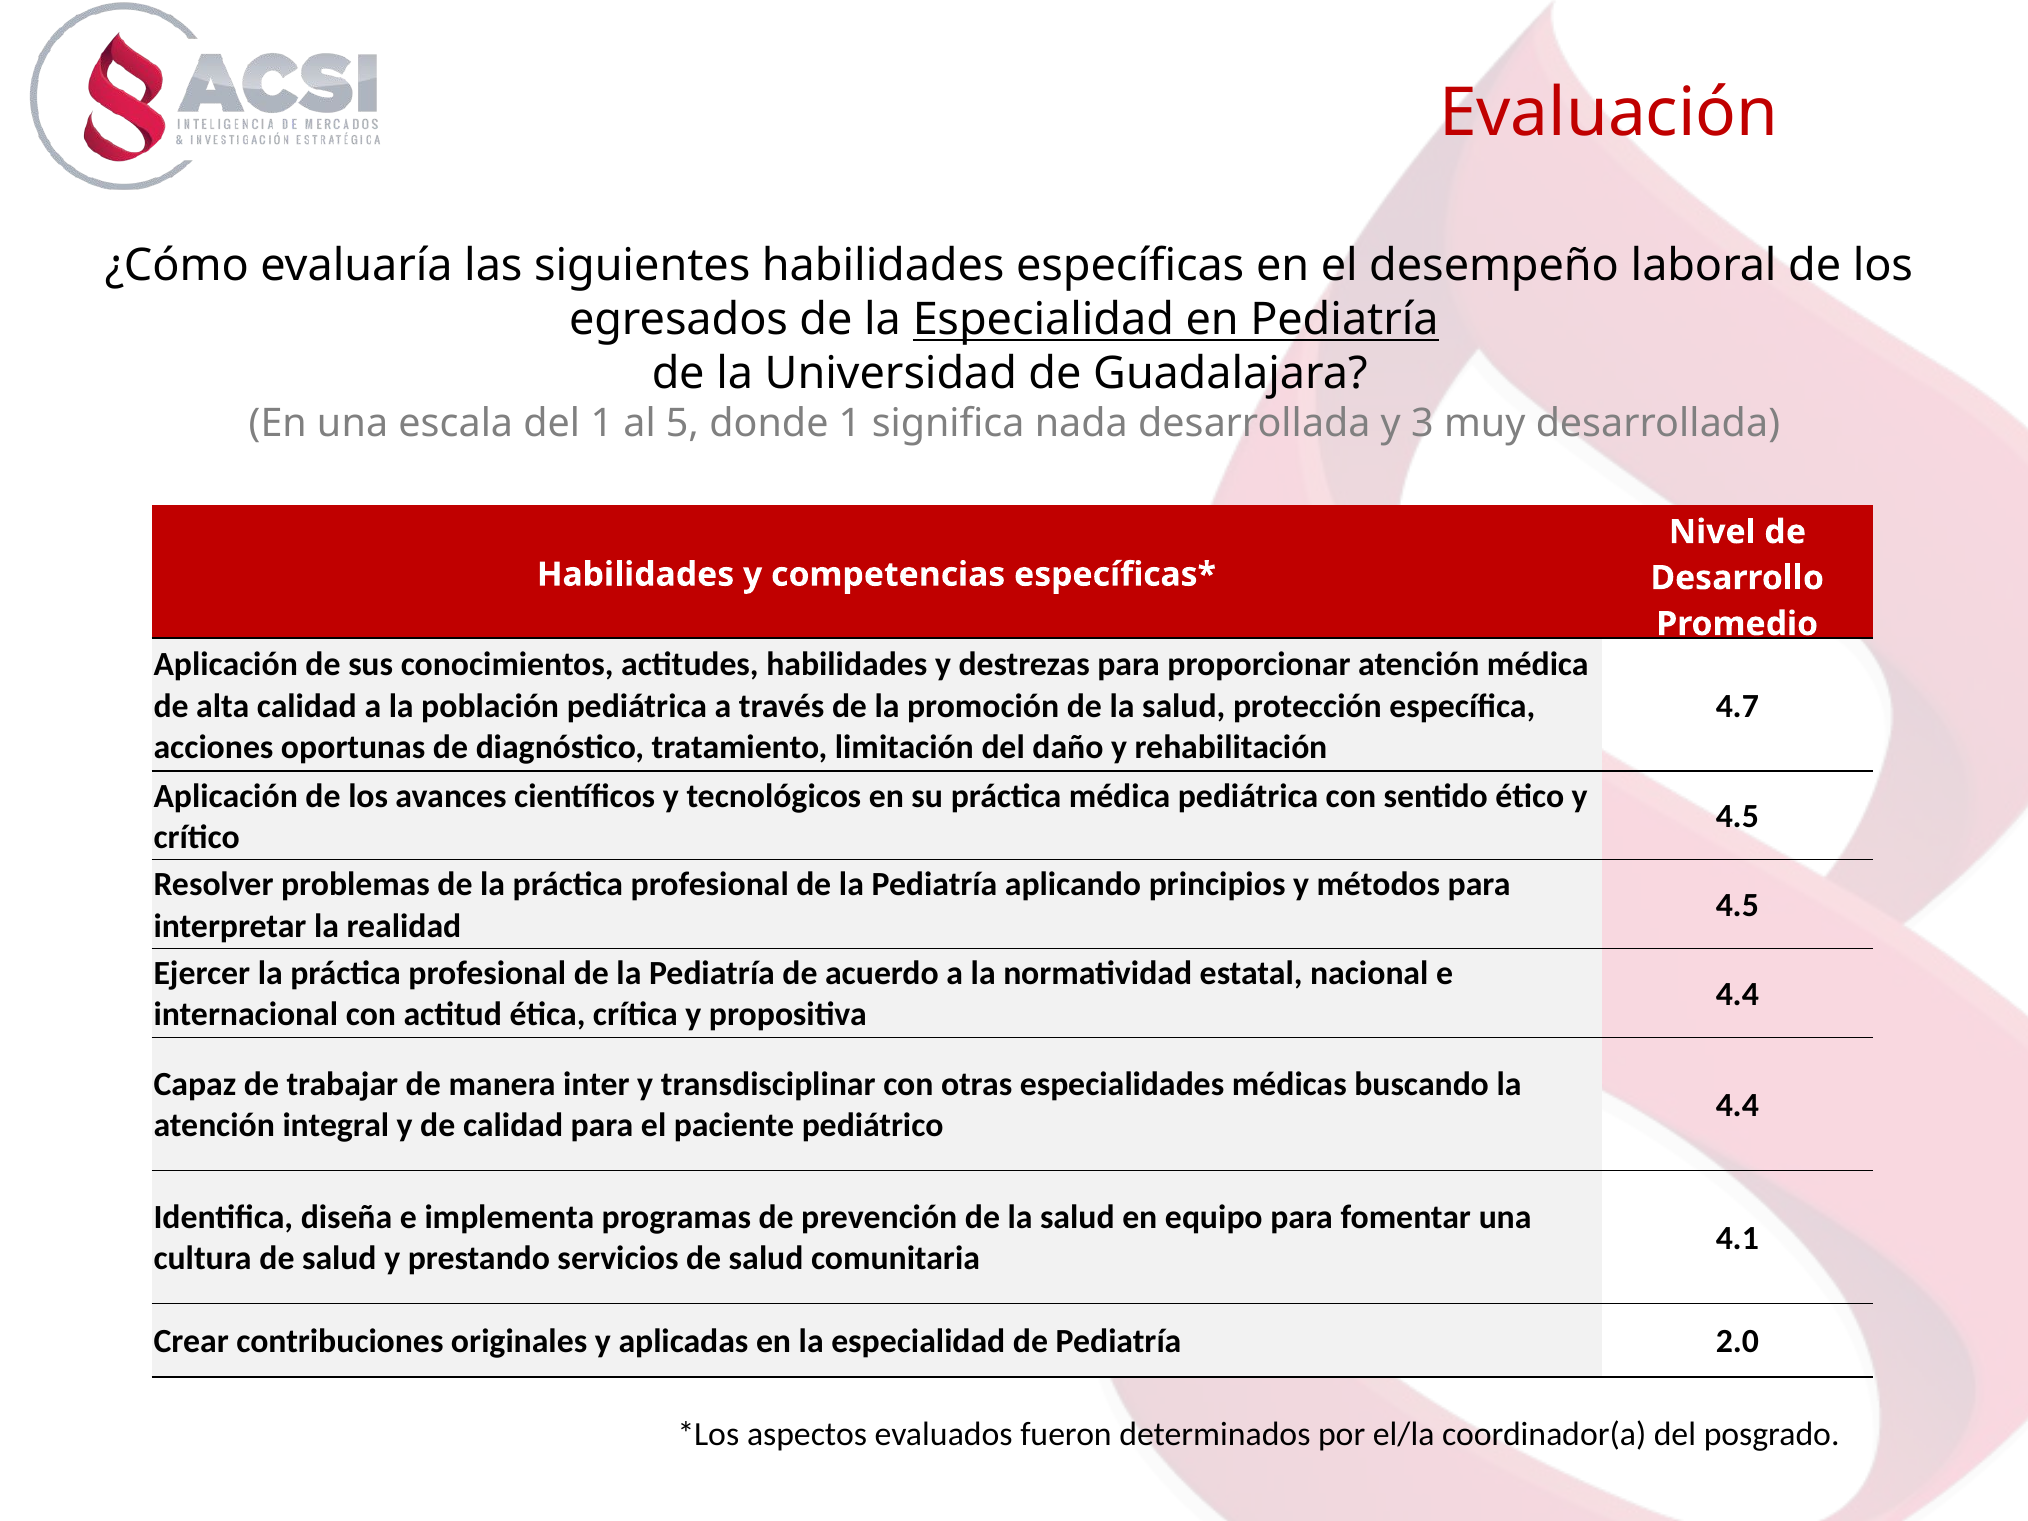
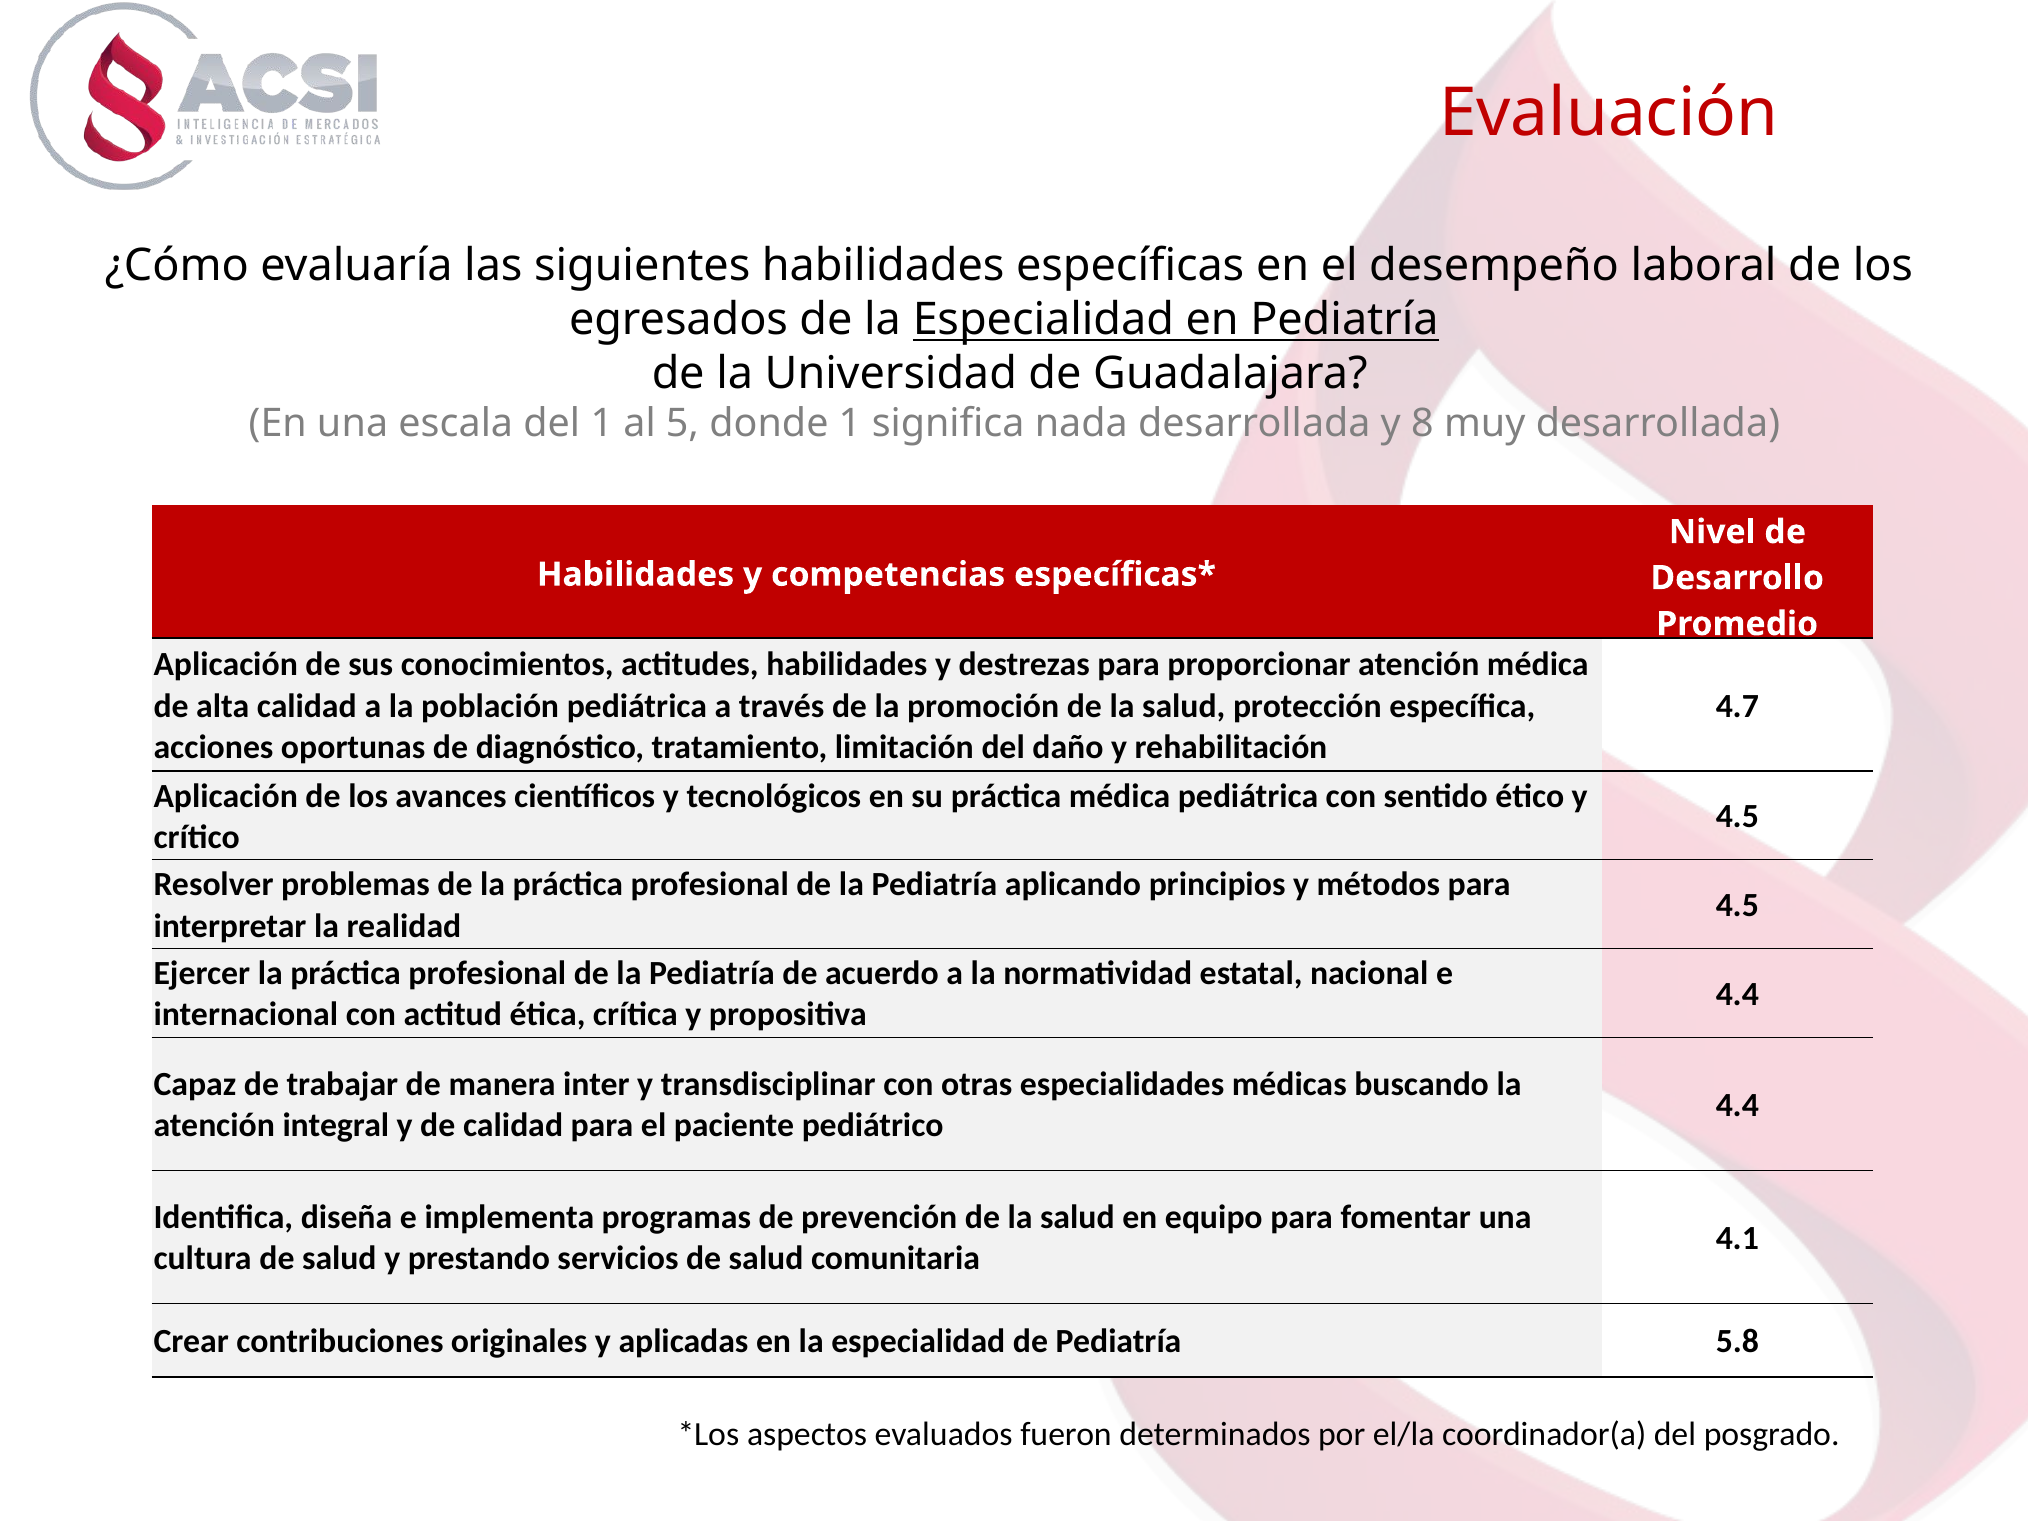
3: 3 -> 8 (1422, 424)
2.0: 2.0 -> 5.8 (1737, 1342)
